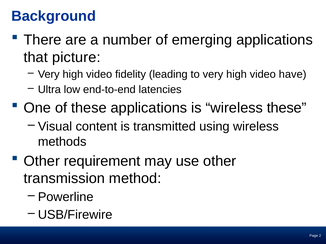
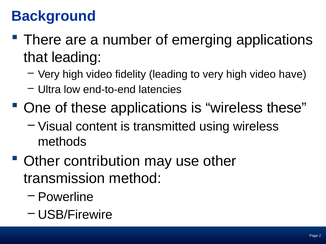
that picture: picture -> leading (76, 57)
requirement: requirement -> contribution (102, 161)
